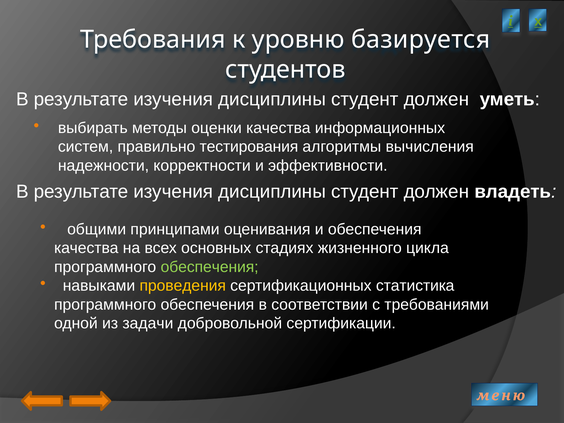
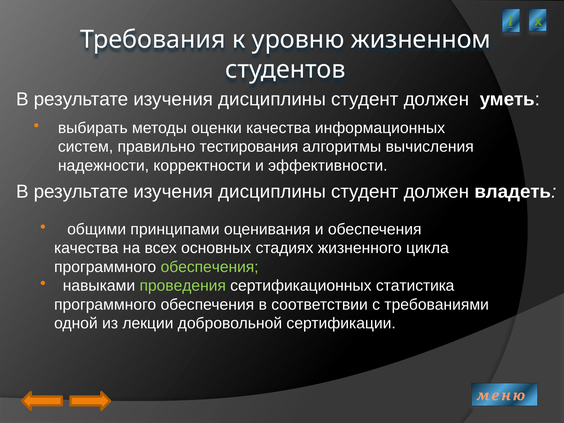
базируется: базируется -> жизненном (421, 40)
проведения colour: yellow -> light green (183, 286)
задачи: задачи -> лекции (148, 323)
